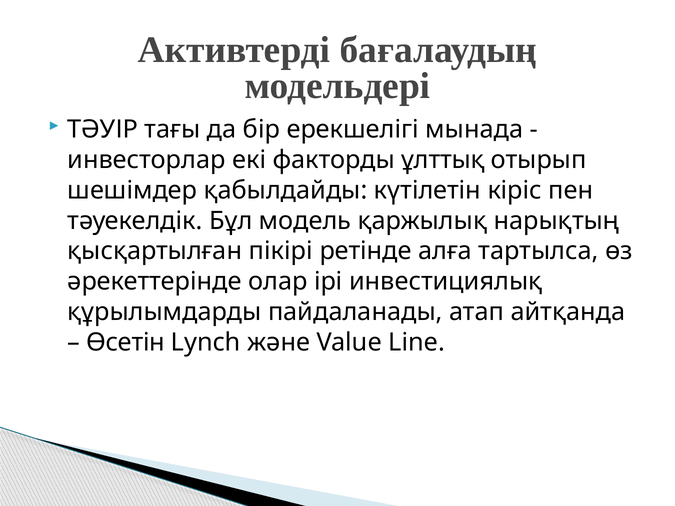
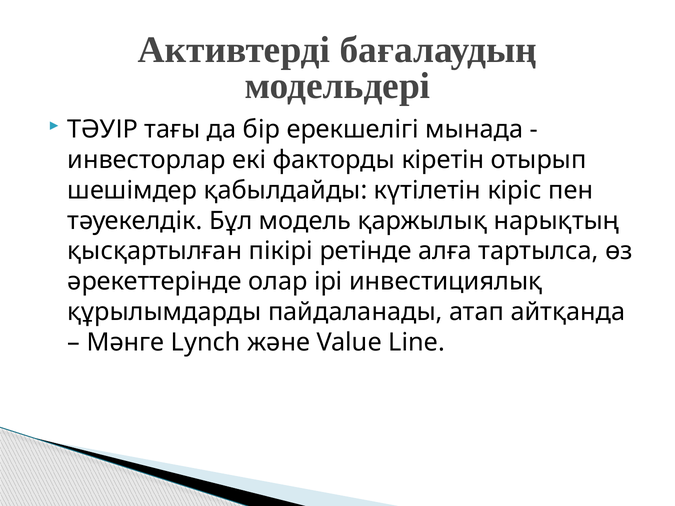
ұлттық: ұлттық -> кіретін (443, 160)
Өсетін: Өсетін -> Мәнге (125, 342)
